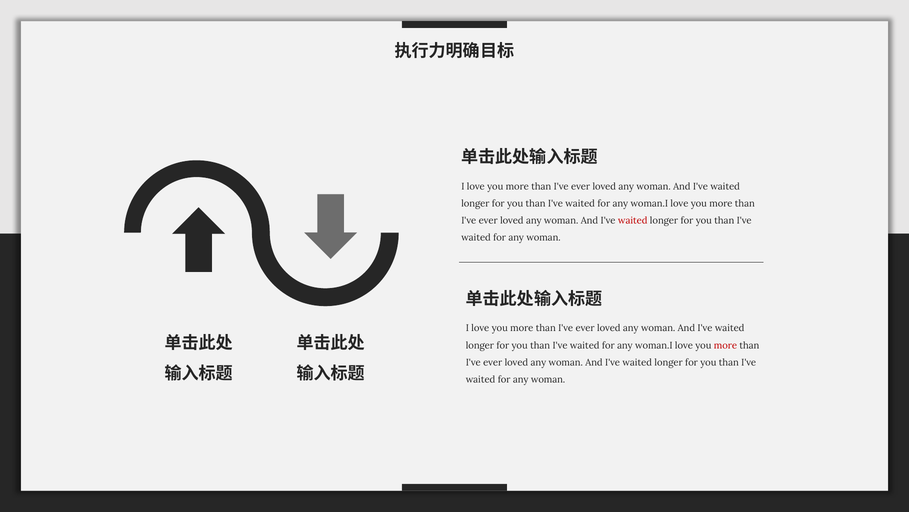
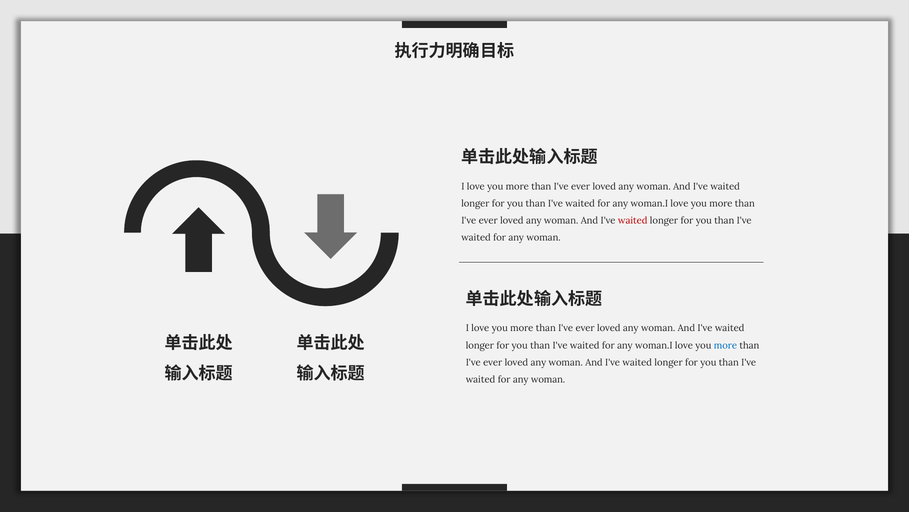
more colour: red -> blue (725, 345)
